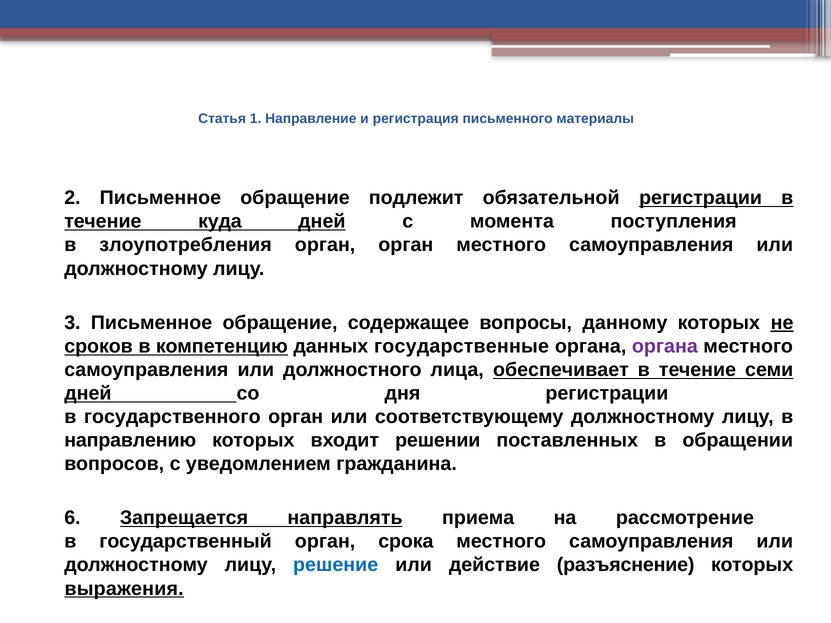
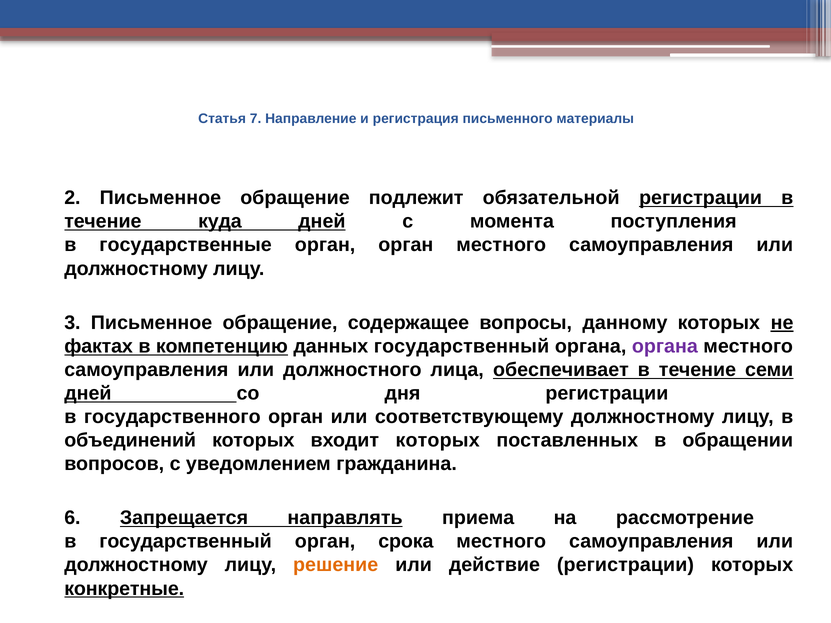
1: 1 -> 7 (256, 119)
злоупотребления: злоупотребления -> государственные (186, 245)
сроков: сроков -> фактах (99, 346)
данных государственные: государственные -> государственный (461, 346)
направлению: направлению -> объединений (130, 440)
входит решении: решении -> которых (438, 440)
решение colour: blue -> orange (336, 565)
действие разъяснение: разъяснение -> регистрации (625, 565)
выражения: выражения -> конкретные (124, 589)
